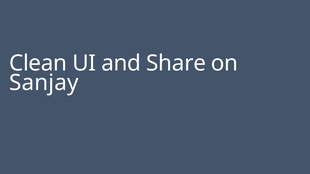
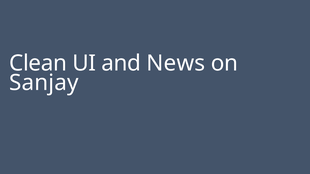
Share: Share -> News (176, 63)
